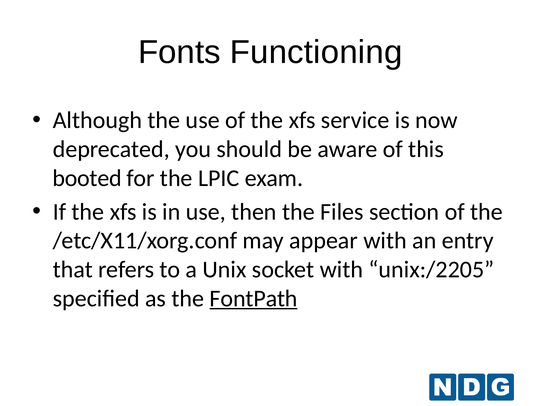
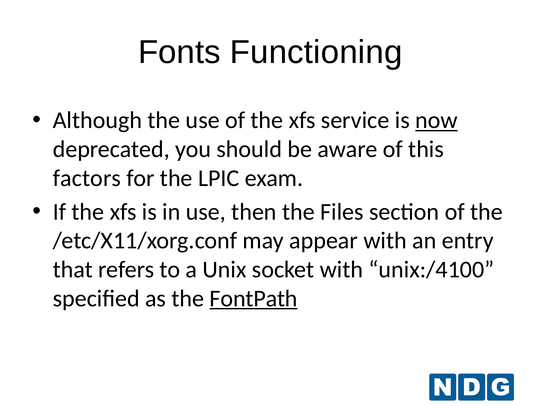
now underline: none -> present (436, 120)
booted: booted -> factors (87, 178)
unix:/2205: unix:/2205 -> unix:/4100 (431, 269)
